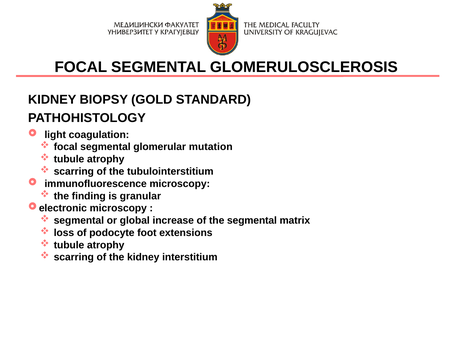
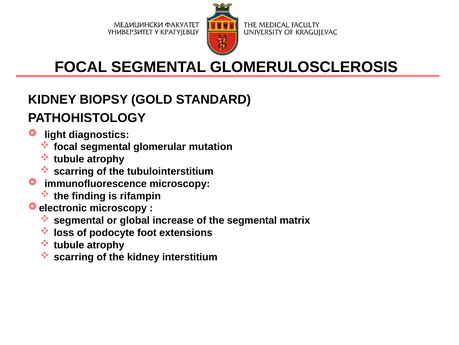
coagulation: coagulation -> diagnostics (99, 134)
granular: granular -> rifampin (140, 196)
